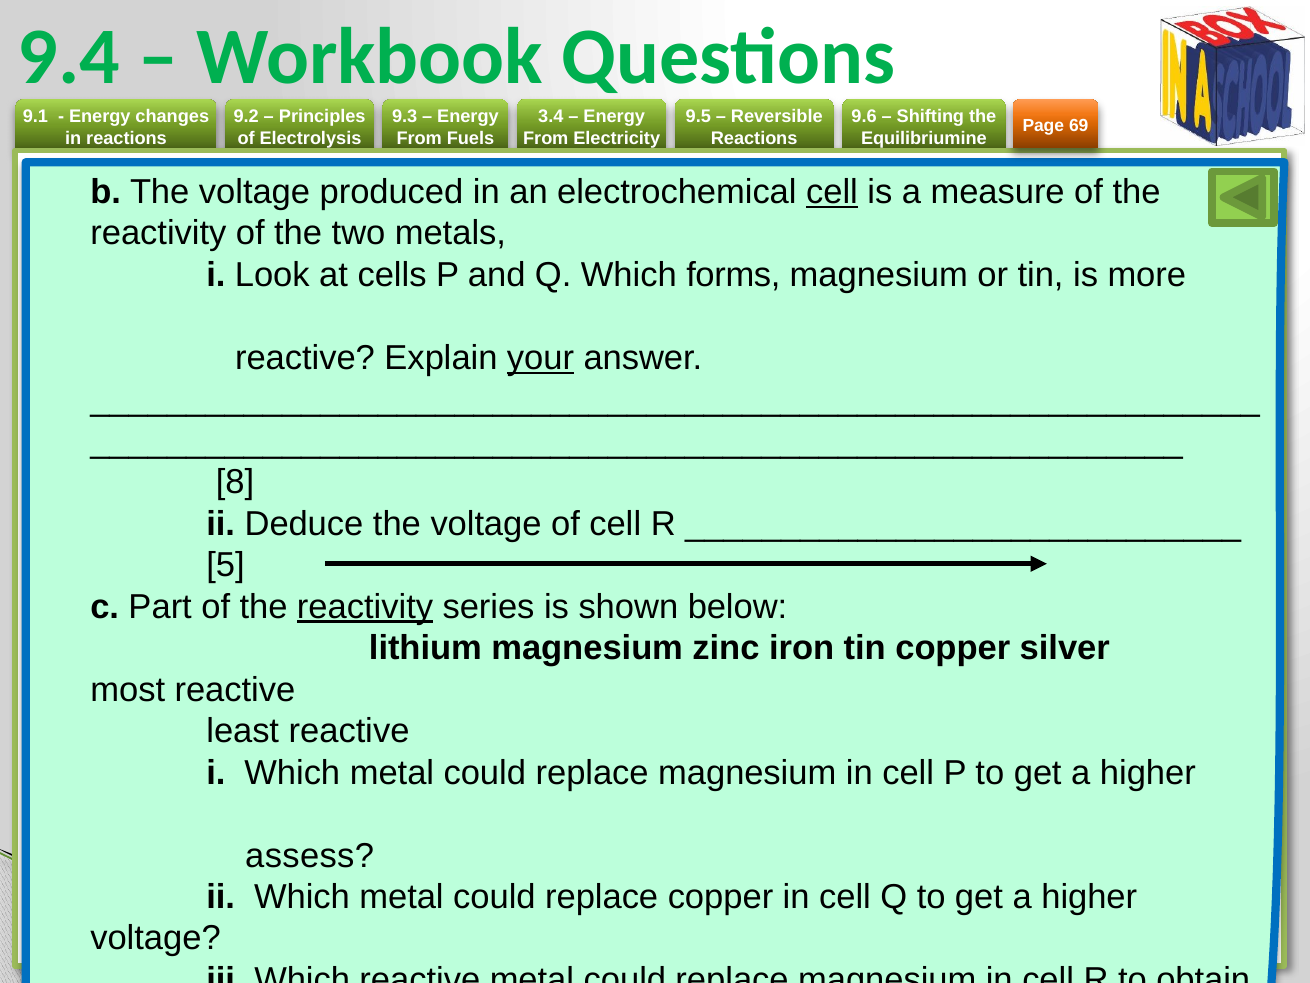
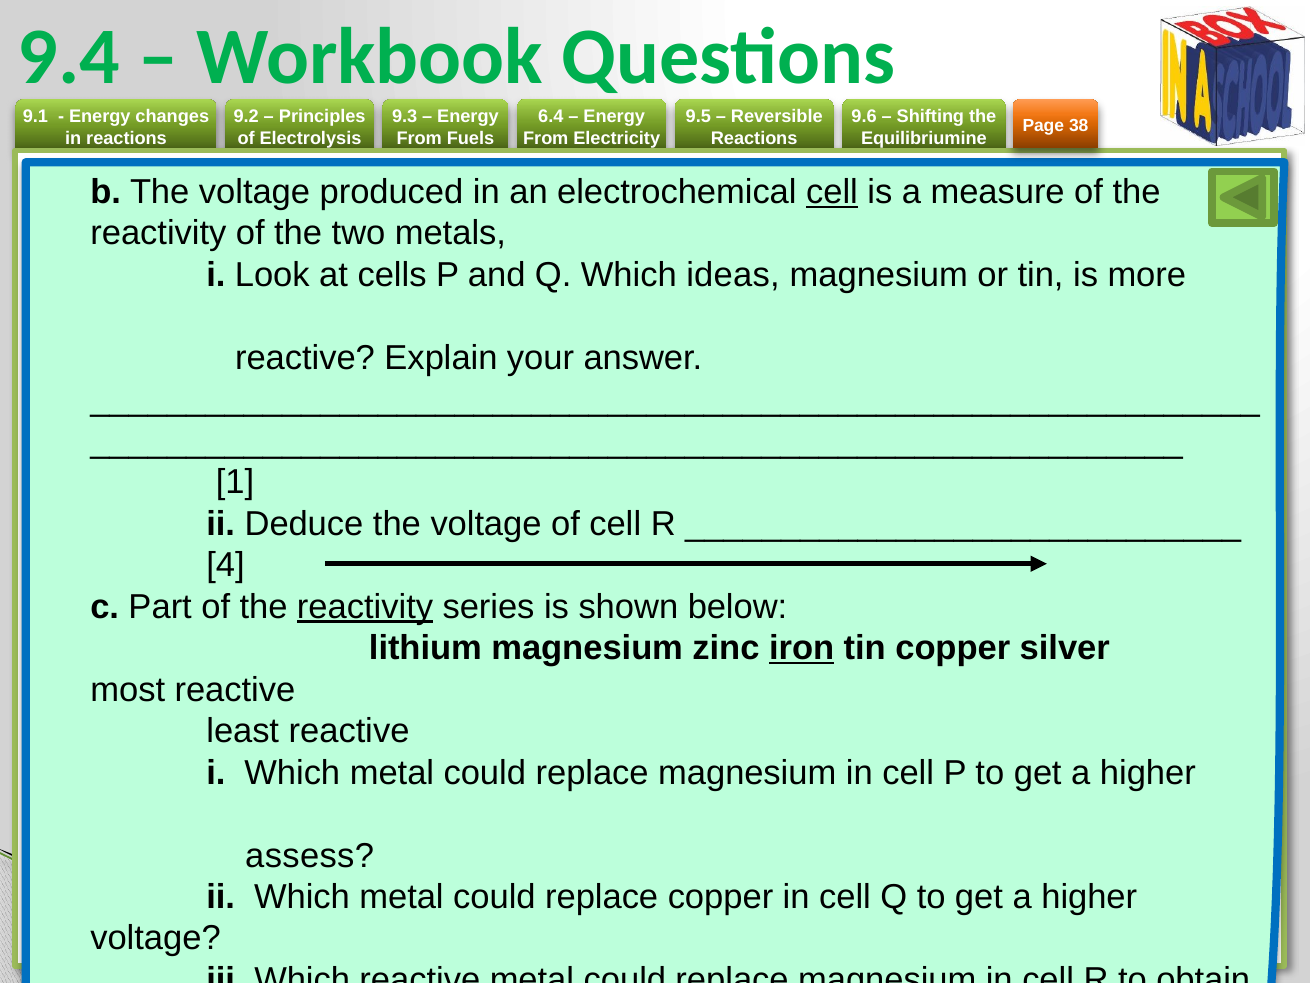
3.4: 3.4 -> 6.4 (551, 116)
69: 69 -> 38 (1079, 126)
forms: forms -> ideas (733, 275)
your underline: present -> none (541, 358)
8: 8 -> 1 (235, 482)
5: 5 -> 4 (226, 565)
iron underline: none -> present (802, 648)
